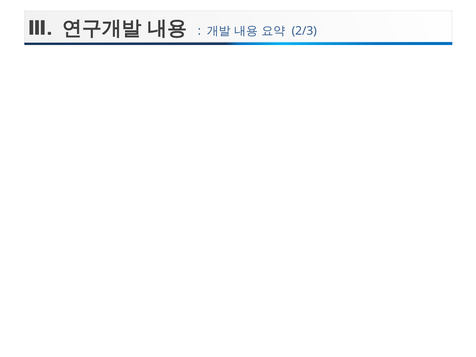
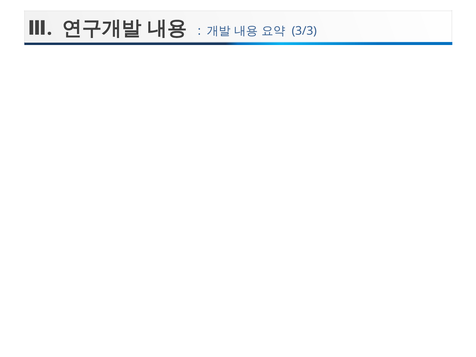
2/3: 2/3 -> 3/3 (304, 31)
